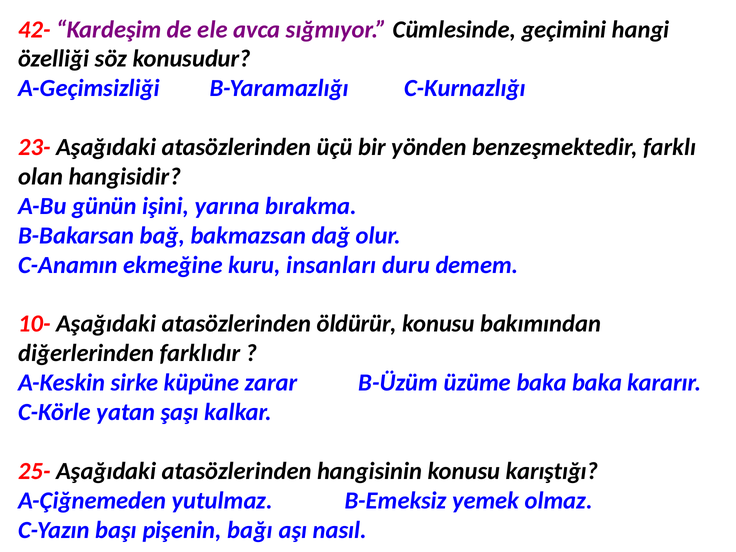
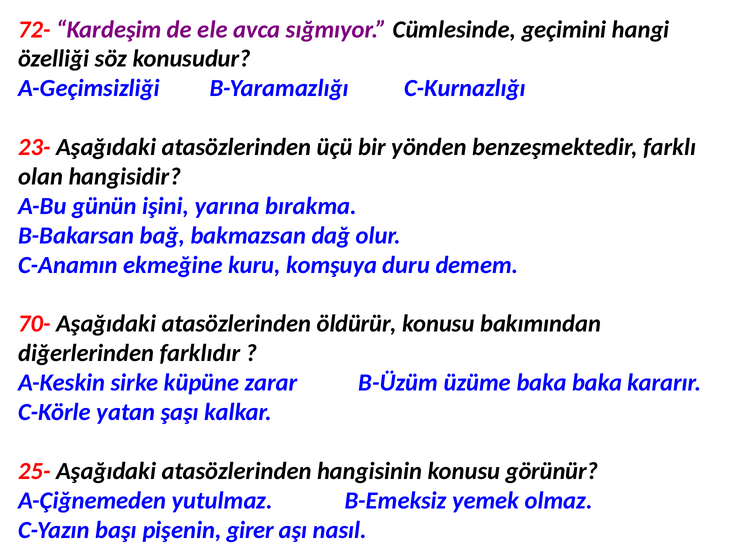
42-: 42- -> 72- (34, 29)
insanları: insanları -> komşuya (332, 265)
10-: 10- -> 70- (34, 324)
karıştığı: karıştığı -> görünür (552, 471)
bağı: bağı -> girer (250, 530)
